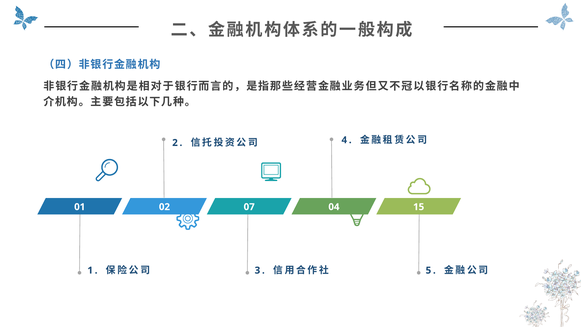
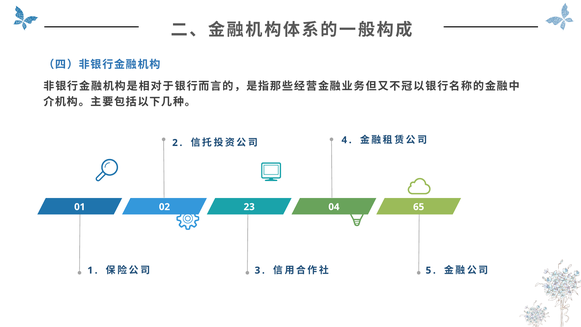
07: 07 -> 23 (249, 207)
15: 15 -> 65 (419, 207)
